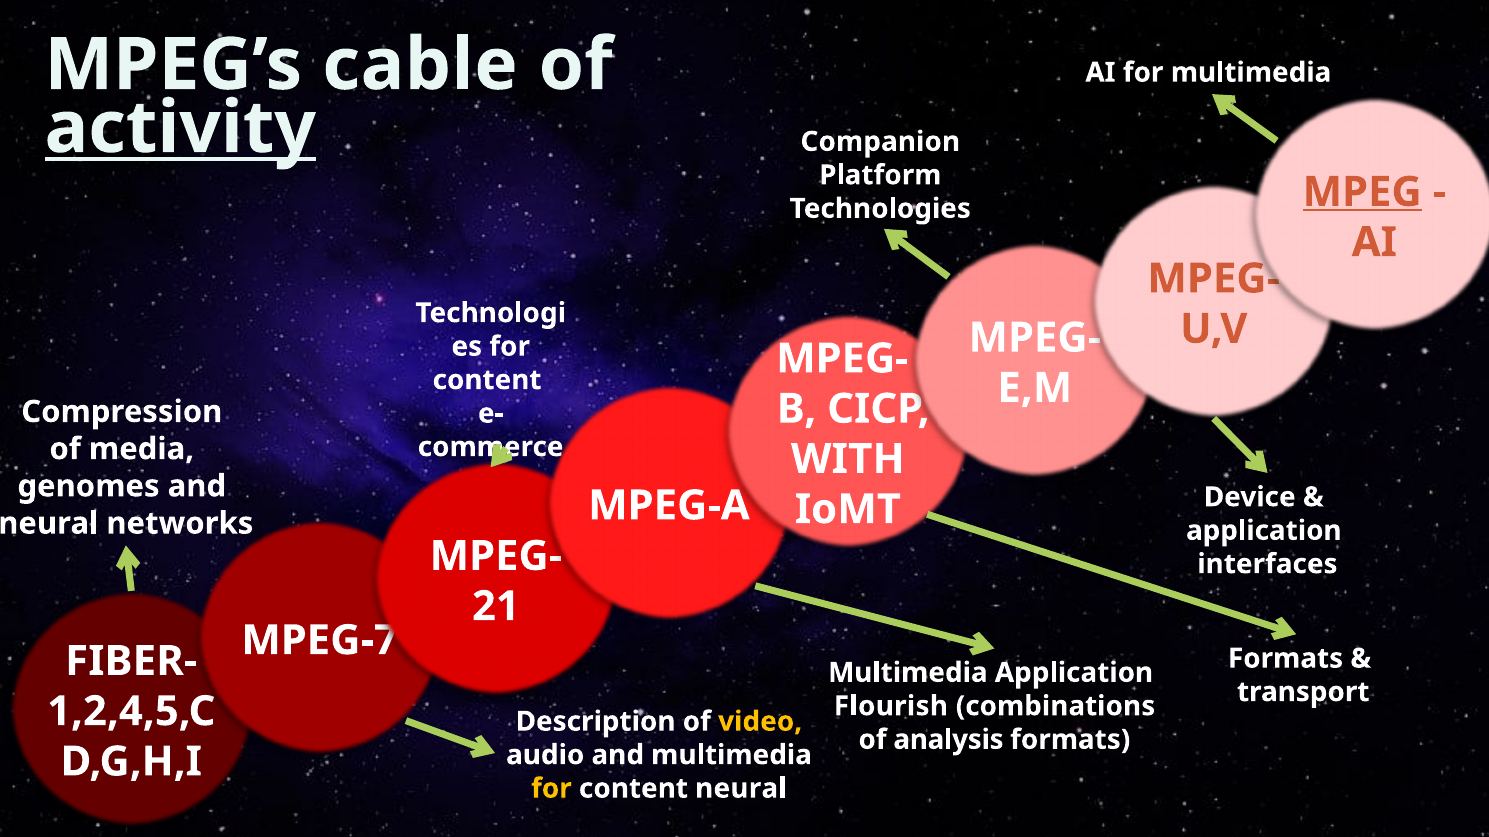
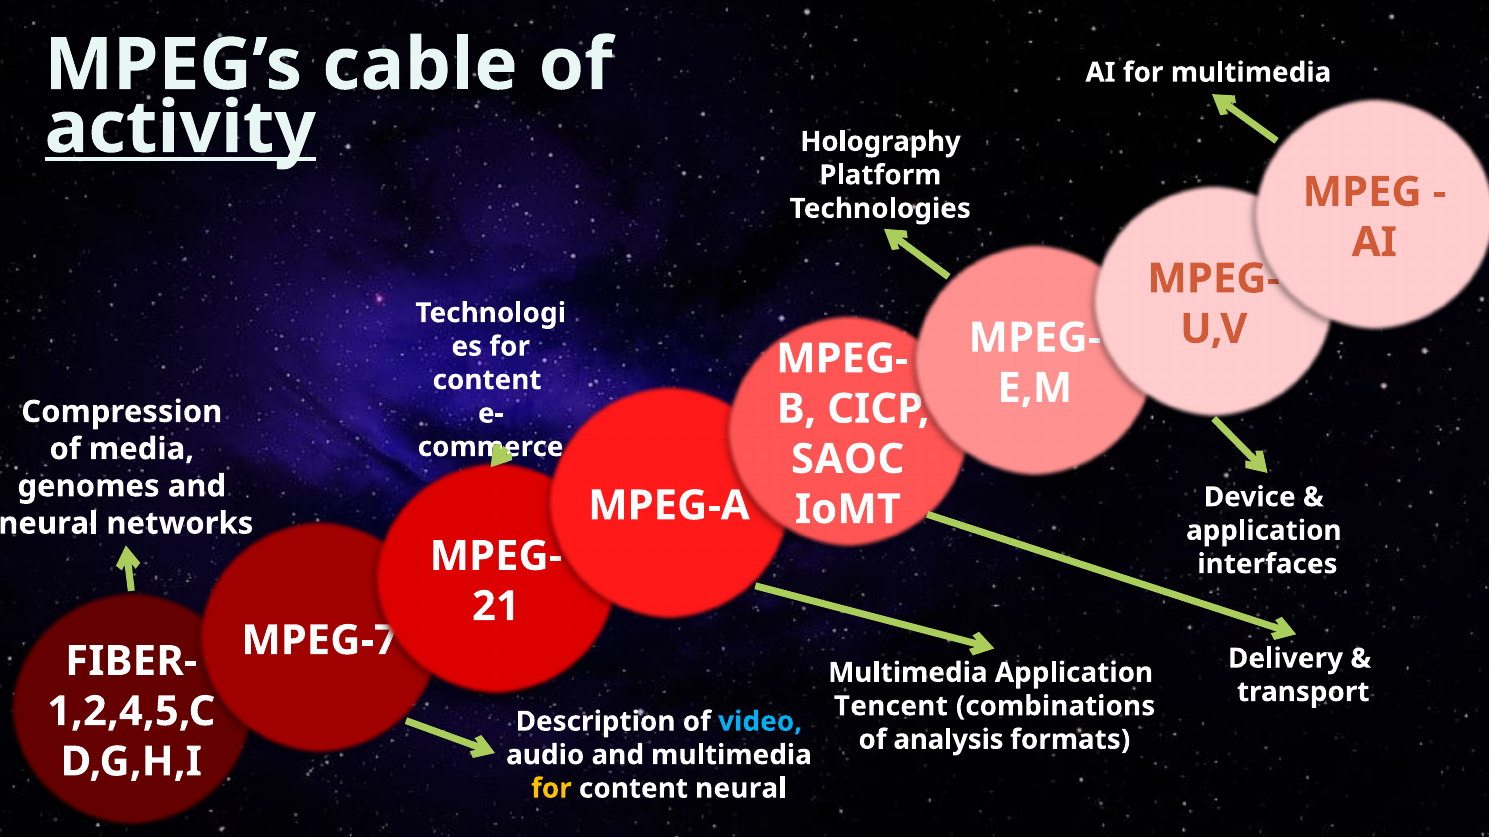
Companion: Companion -> Holography (880, 142)
MPEG underline: present -> none (1362, 192)
WITH: WITH -> SAOC (848, 459)
Formats: Formats -> Delivery (1285, 659)
Flourish: Flourish -> Tencent (891, 707)
video colour: yellow -> light blue (760, 722)
